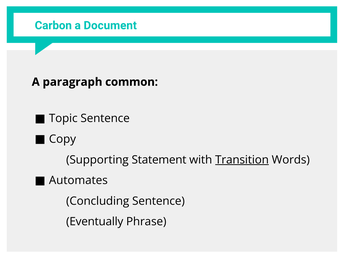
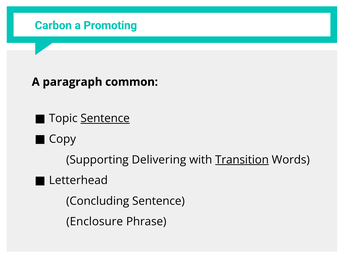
Document: Document -> Promoting (110, 25)
Sentence underline: none -> present (105, 118)
Statement: Statement -> Delivering (159, 160)
Automates: Automates -> Letterhead (78, 180)
Eventually: Eventually -> Enclosure (95, 222)
